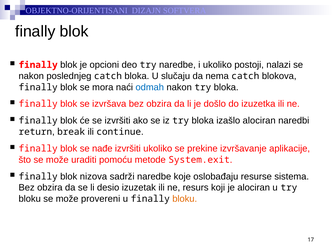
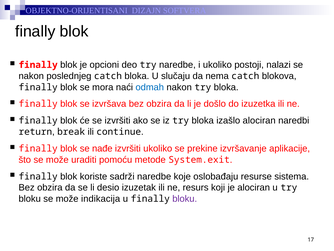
nizova: nizova -> koriste (94, 176)
provereni: provereni -> indikacija (101, 198)
bloku colour: orange -> purple (185, 198)
